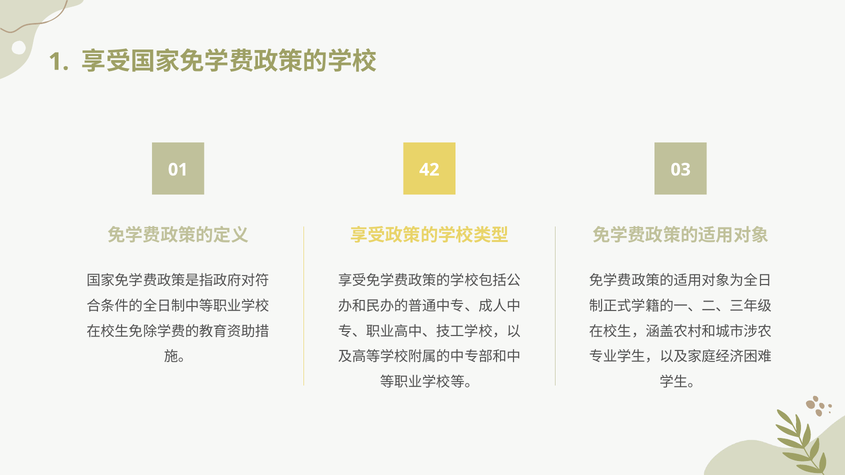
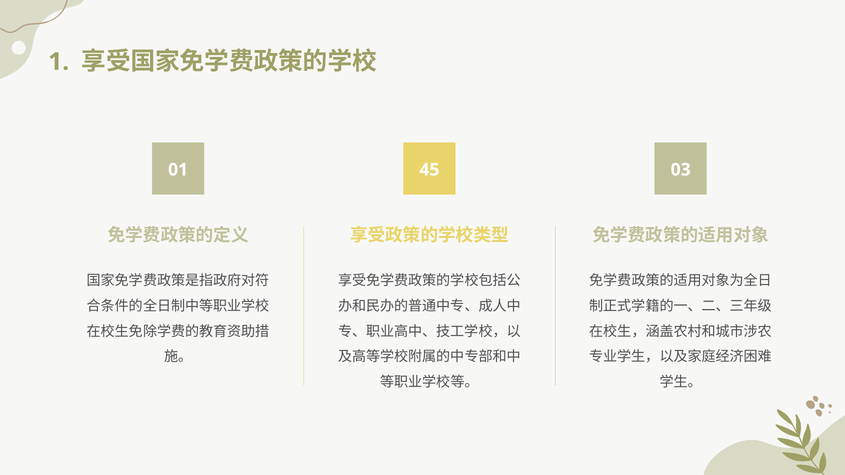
42: 42 -> 45 (429, 170)
